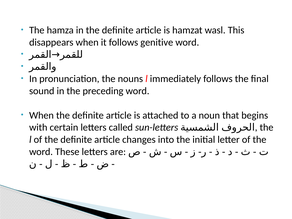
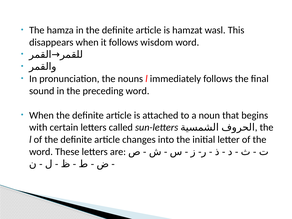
genitive: genitive -> wisdom (157, 42)
